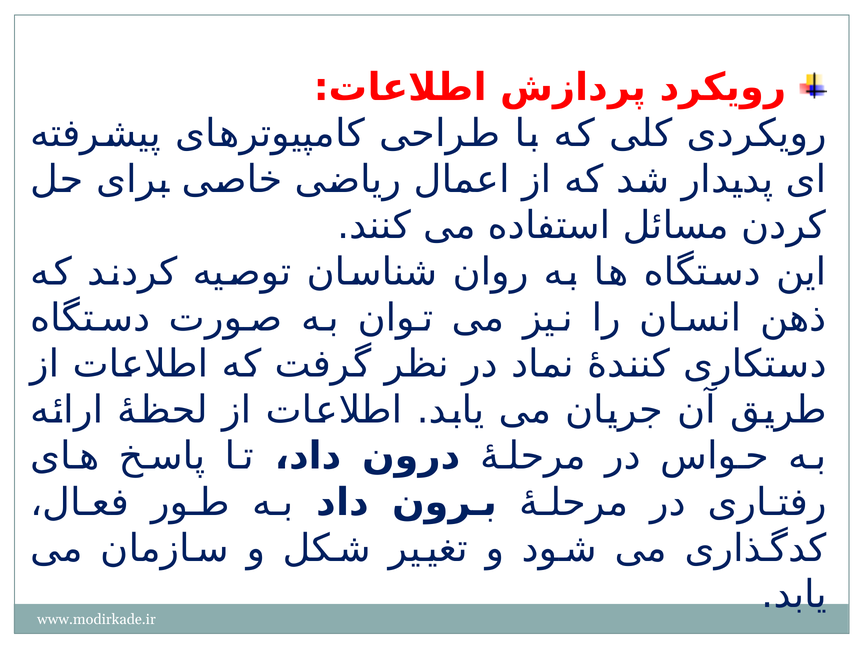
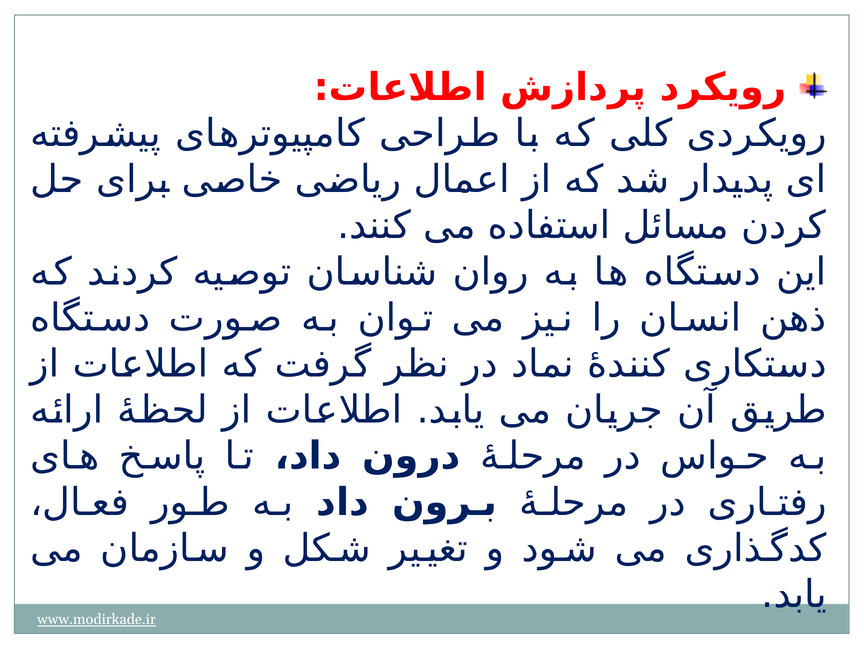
www.modirkade.ir underline: none -> present (97, 620)
